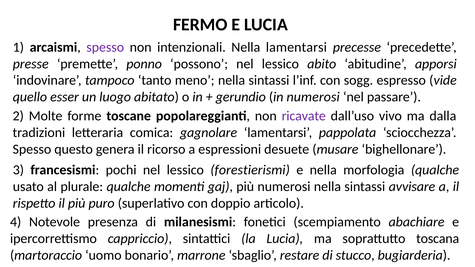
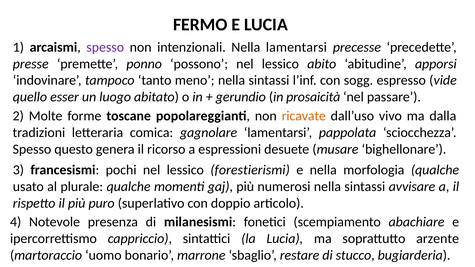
in numerosi: numerosi -> prosaicità (313, 97)
ricavate colour: purple -> orange (304, 116)
toscana: toscana -> arzente (438, 239)
